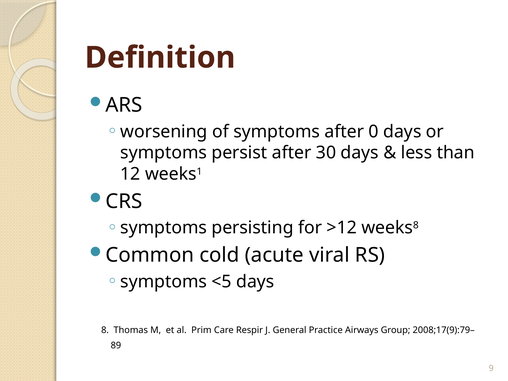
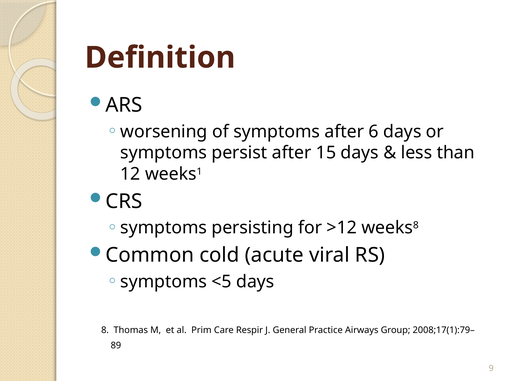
0: 0 -> 6 (374, 132)
30: 30 -> 15 (326, 153)
2008;17(9):79–: 2008;17(9):79– -> 2008;17(1):79– (444, 330)
